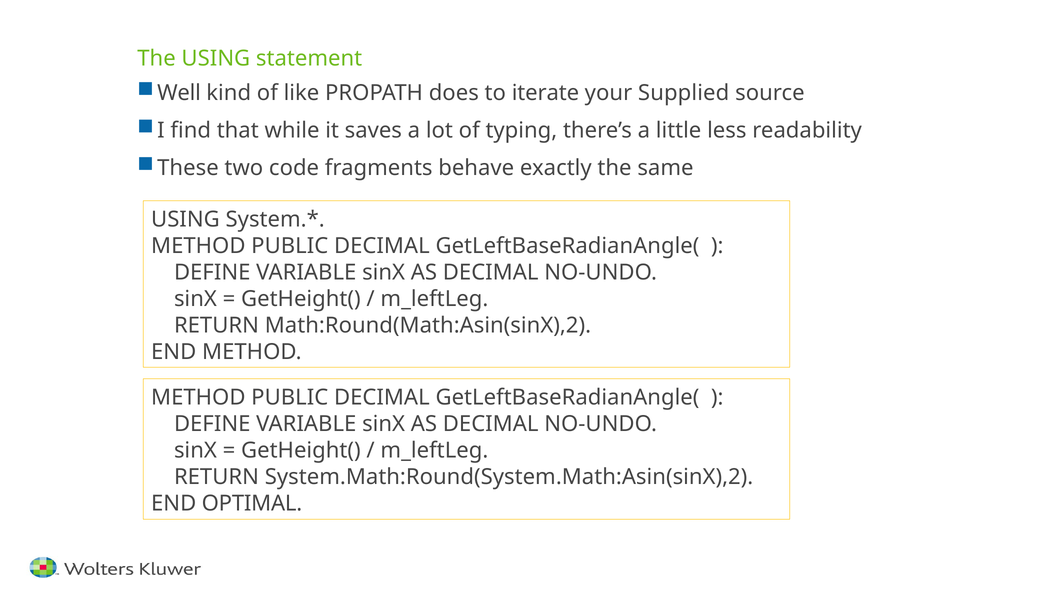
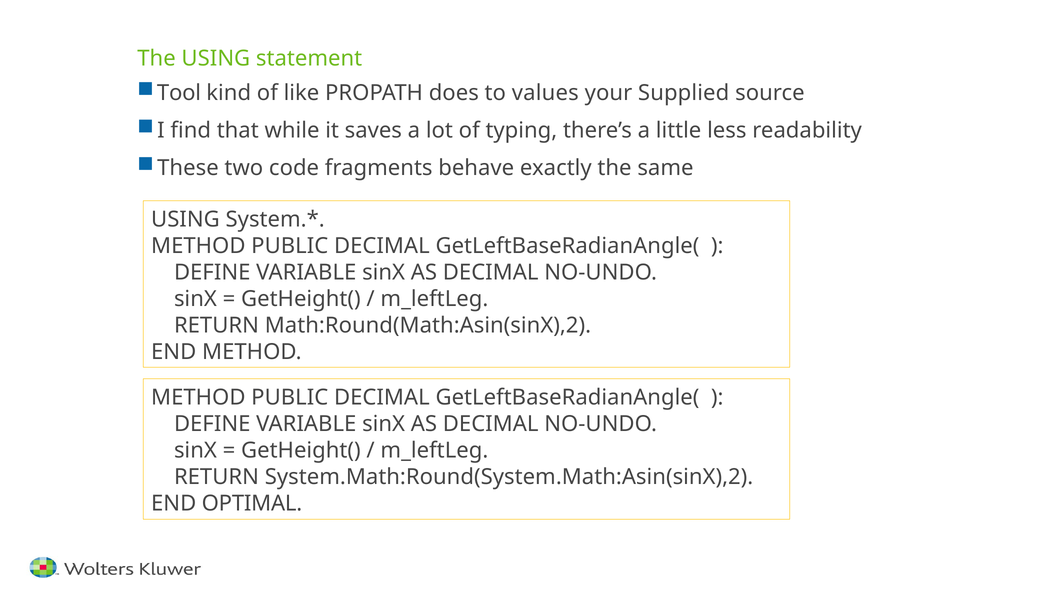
Well: Well -> Tool (179, 93)
iterate: iterate -> values (545, 93)
